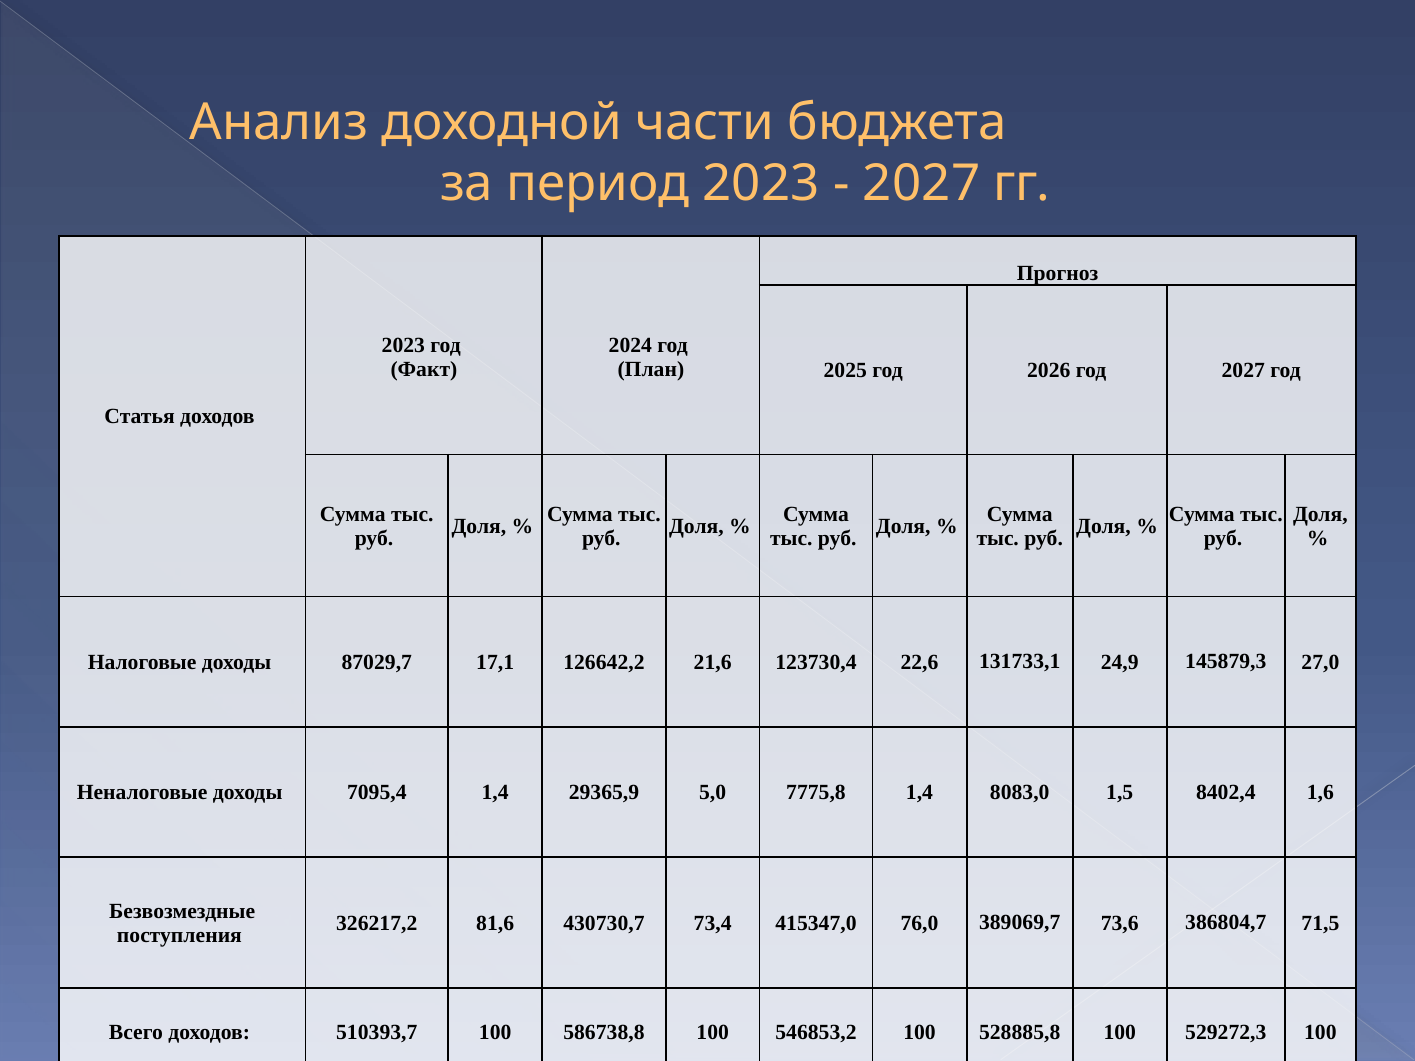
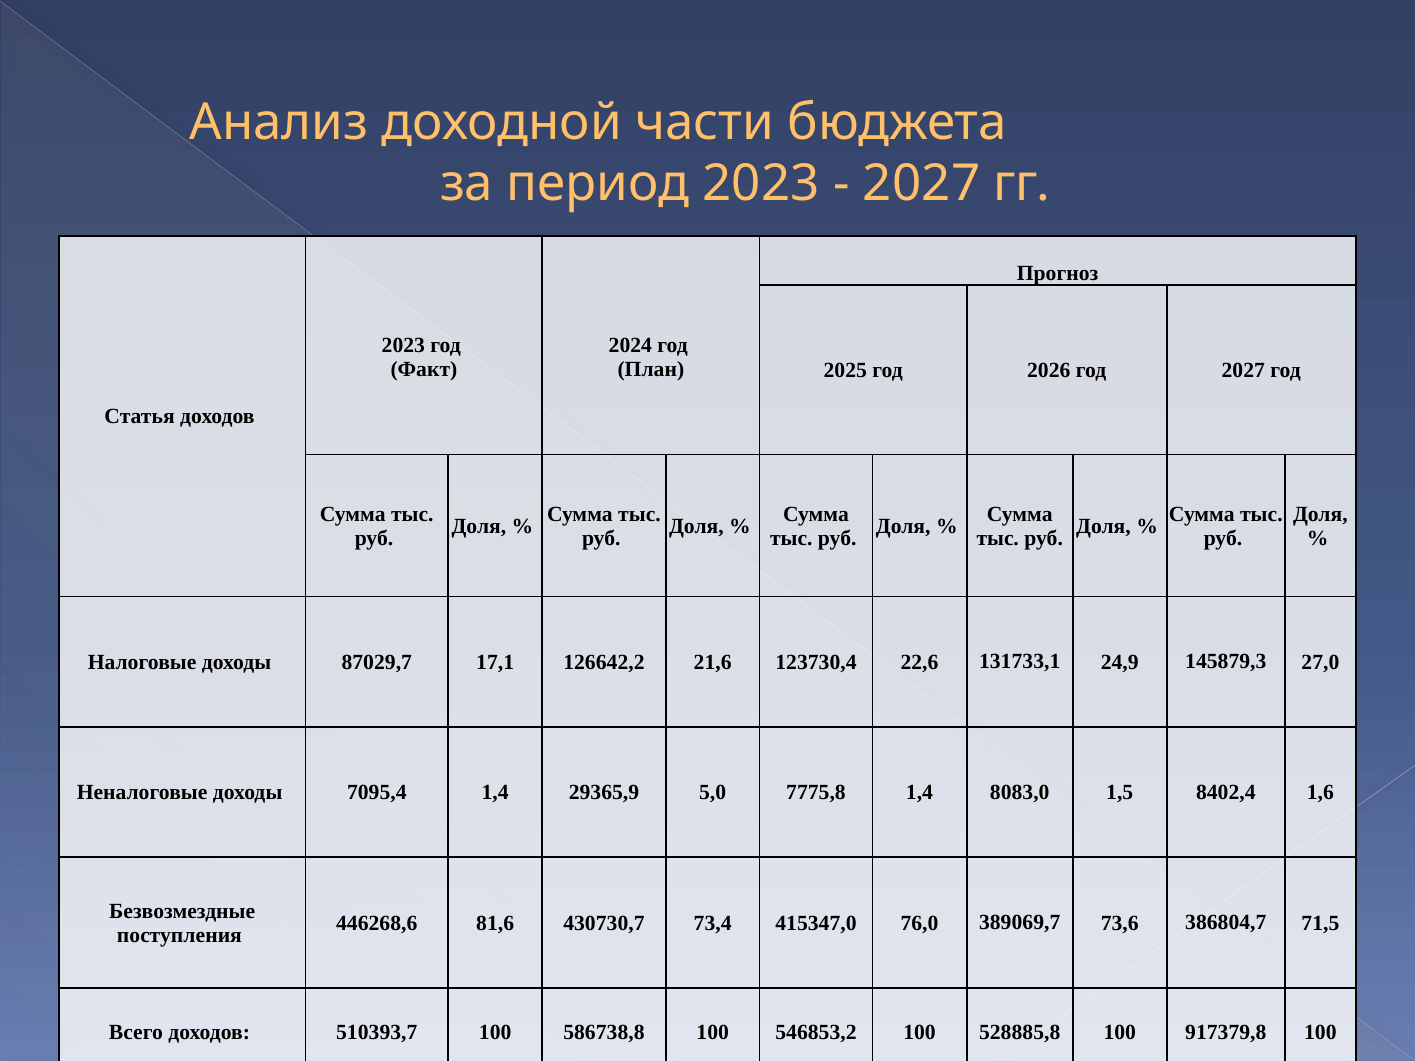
326217,2: 326217,2 -> 446268,6 (377, 924)
529272,3: 529272,3 -> 917379,8 (1226, 1032)
